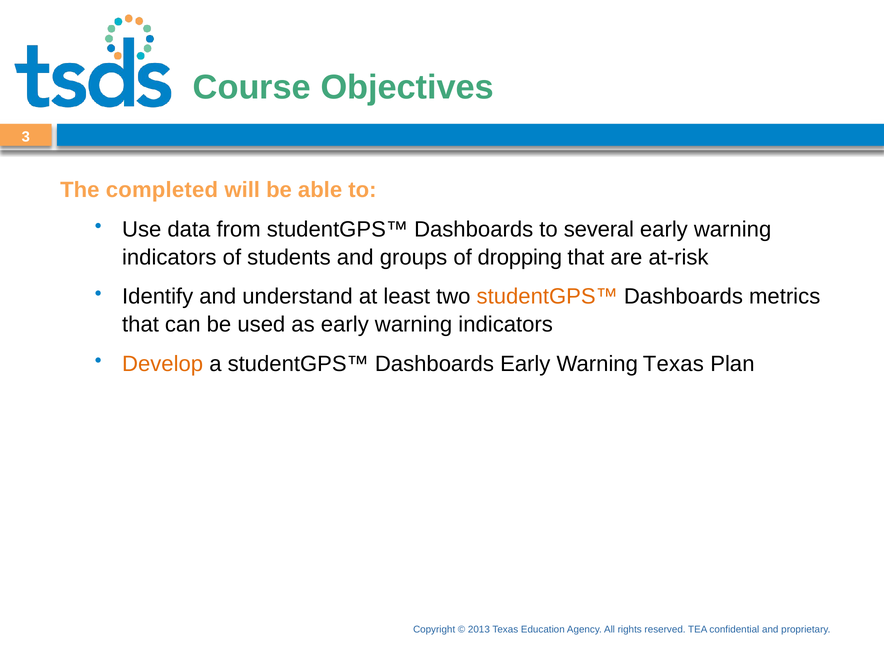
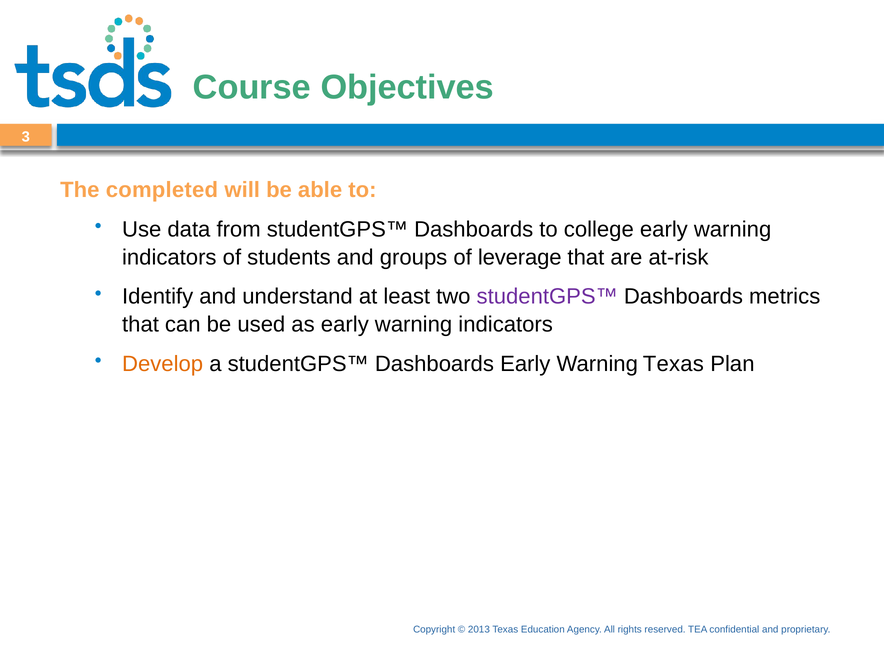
several: several -> college (599, 229)
dropping: dropping -> leverage (520, 257)
studentGPS™ colour: orange -> purple (547, 297)
